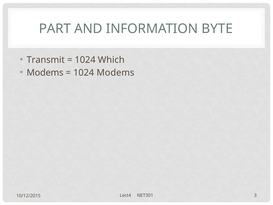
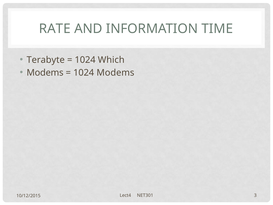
PART: PART -> RATE (55, 29)
BYTE: BYTE -> TIME (217, 29)
Transmit: Transmit -> Terabyte (46, 60)
